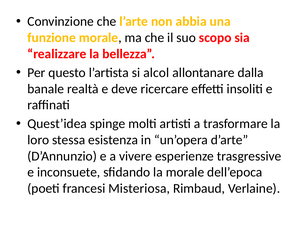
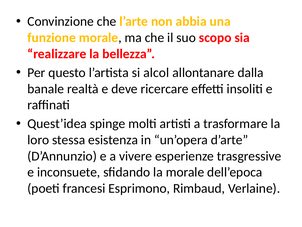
Misteriosa: Misteriosa -> Esprimono (139, 188)
